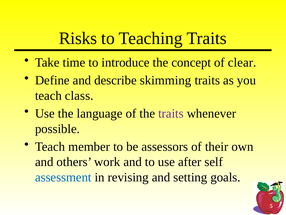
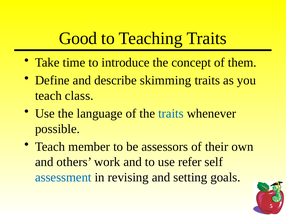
Risks: Risks -> Good (78, 38)
clear: clear -> them (242, 62)
traits colour: purple -> blue (171, 113)
after: after -> refer (190, 162)
